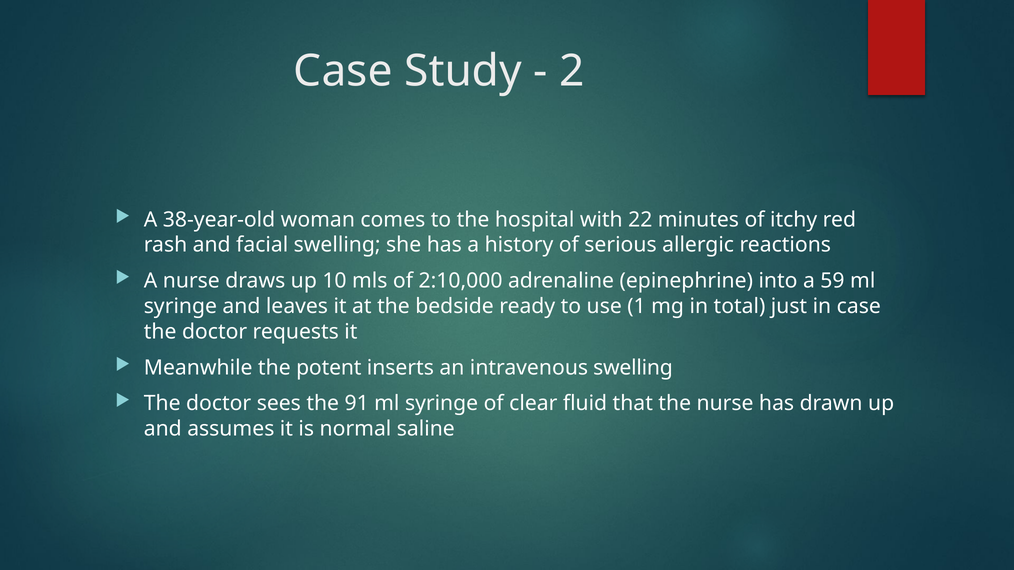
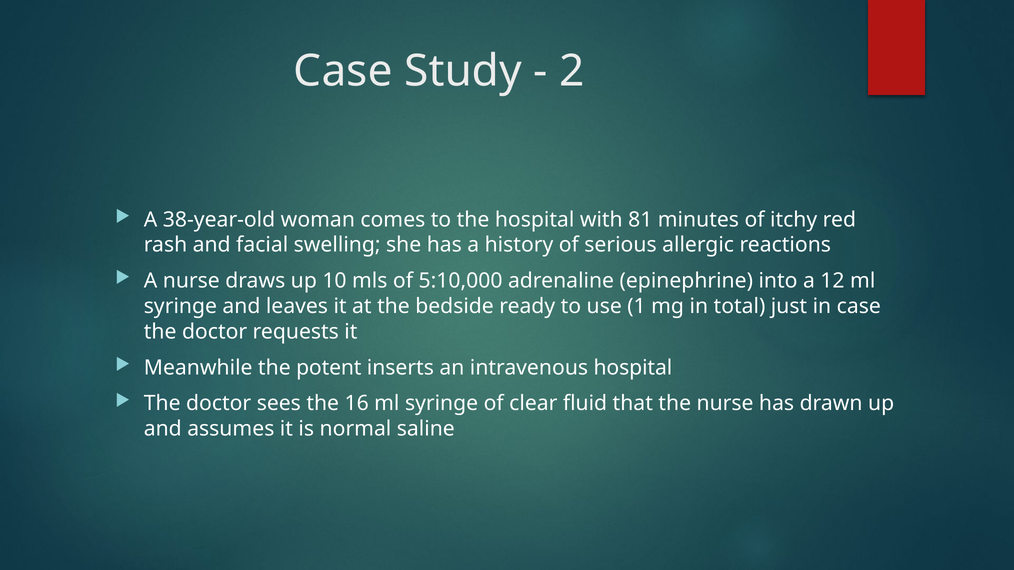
22: 22 -> 81 (640, 220)
2:10,000: 2:10,000 -> 5:10,000 (461, 281)
59: 59 -> 12 (832, 281)
intravenous swelling: swelling -> hospital (633, 368)
91: 91 -> 16 (357, 404)
